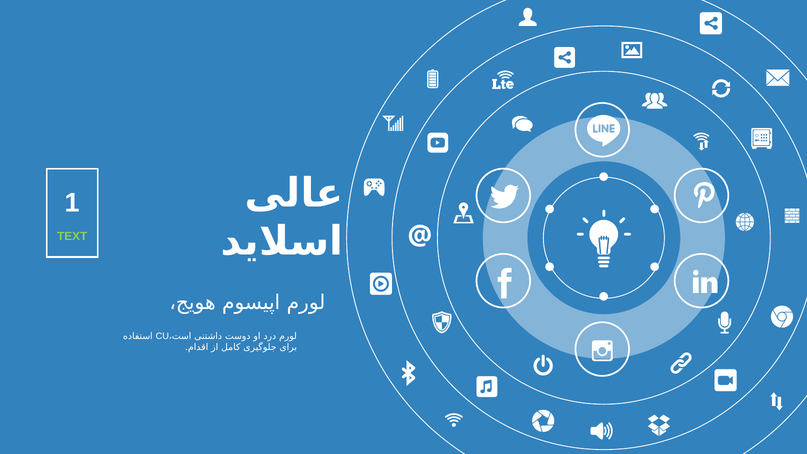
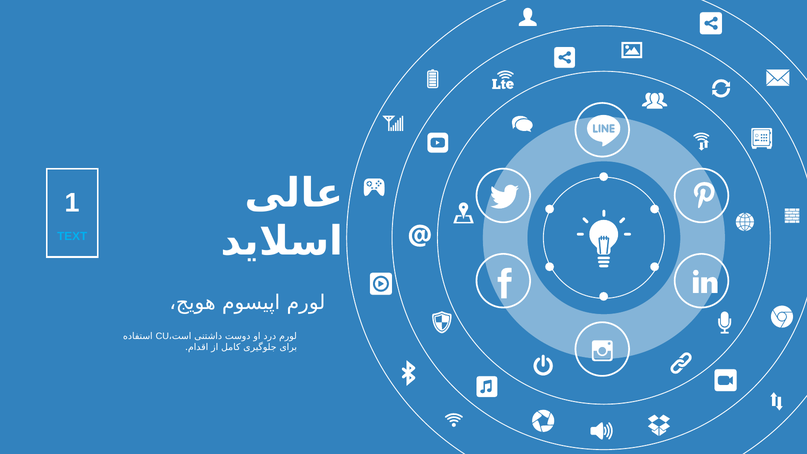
TEXT colour: light green -> light blue (72, 236)
